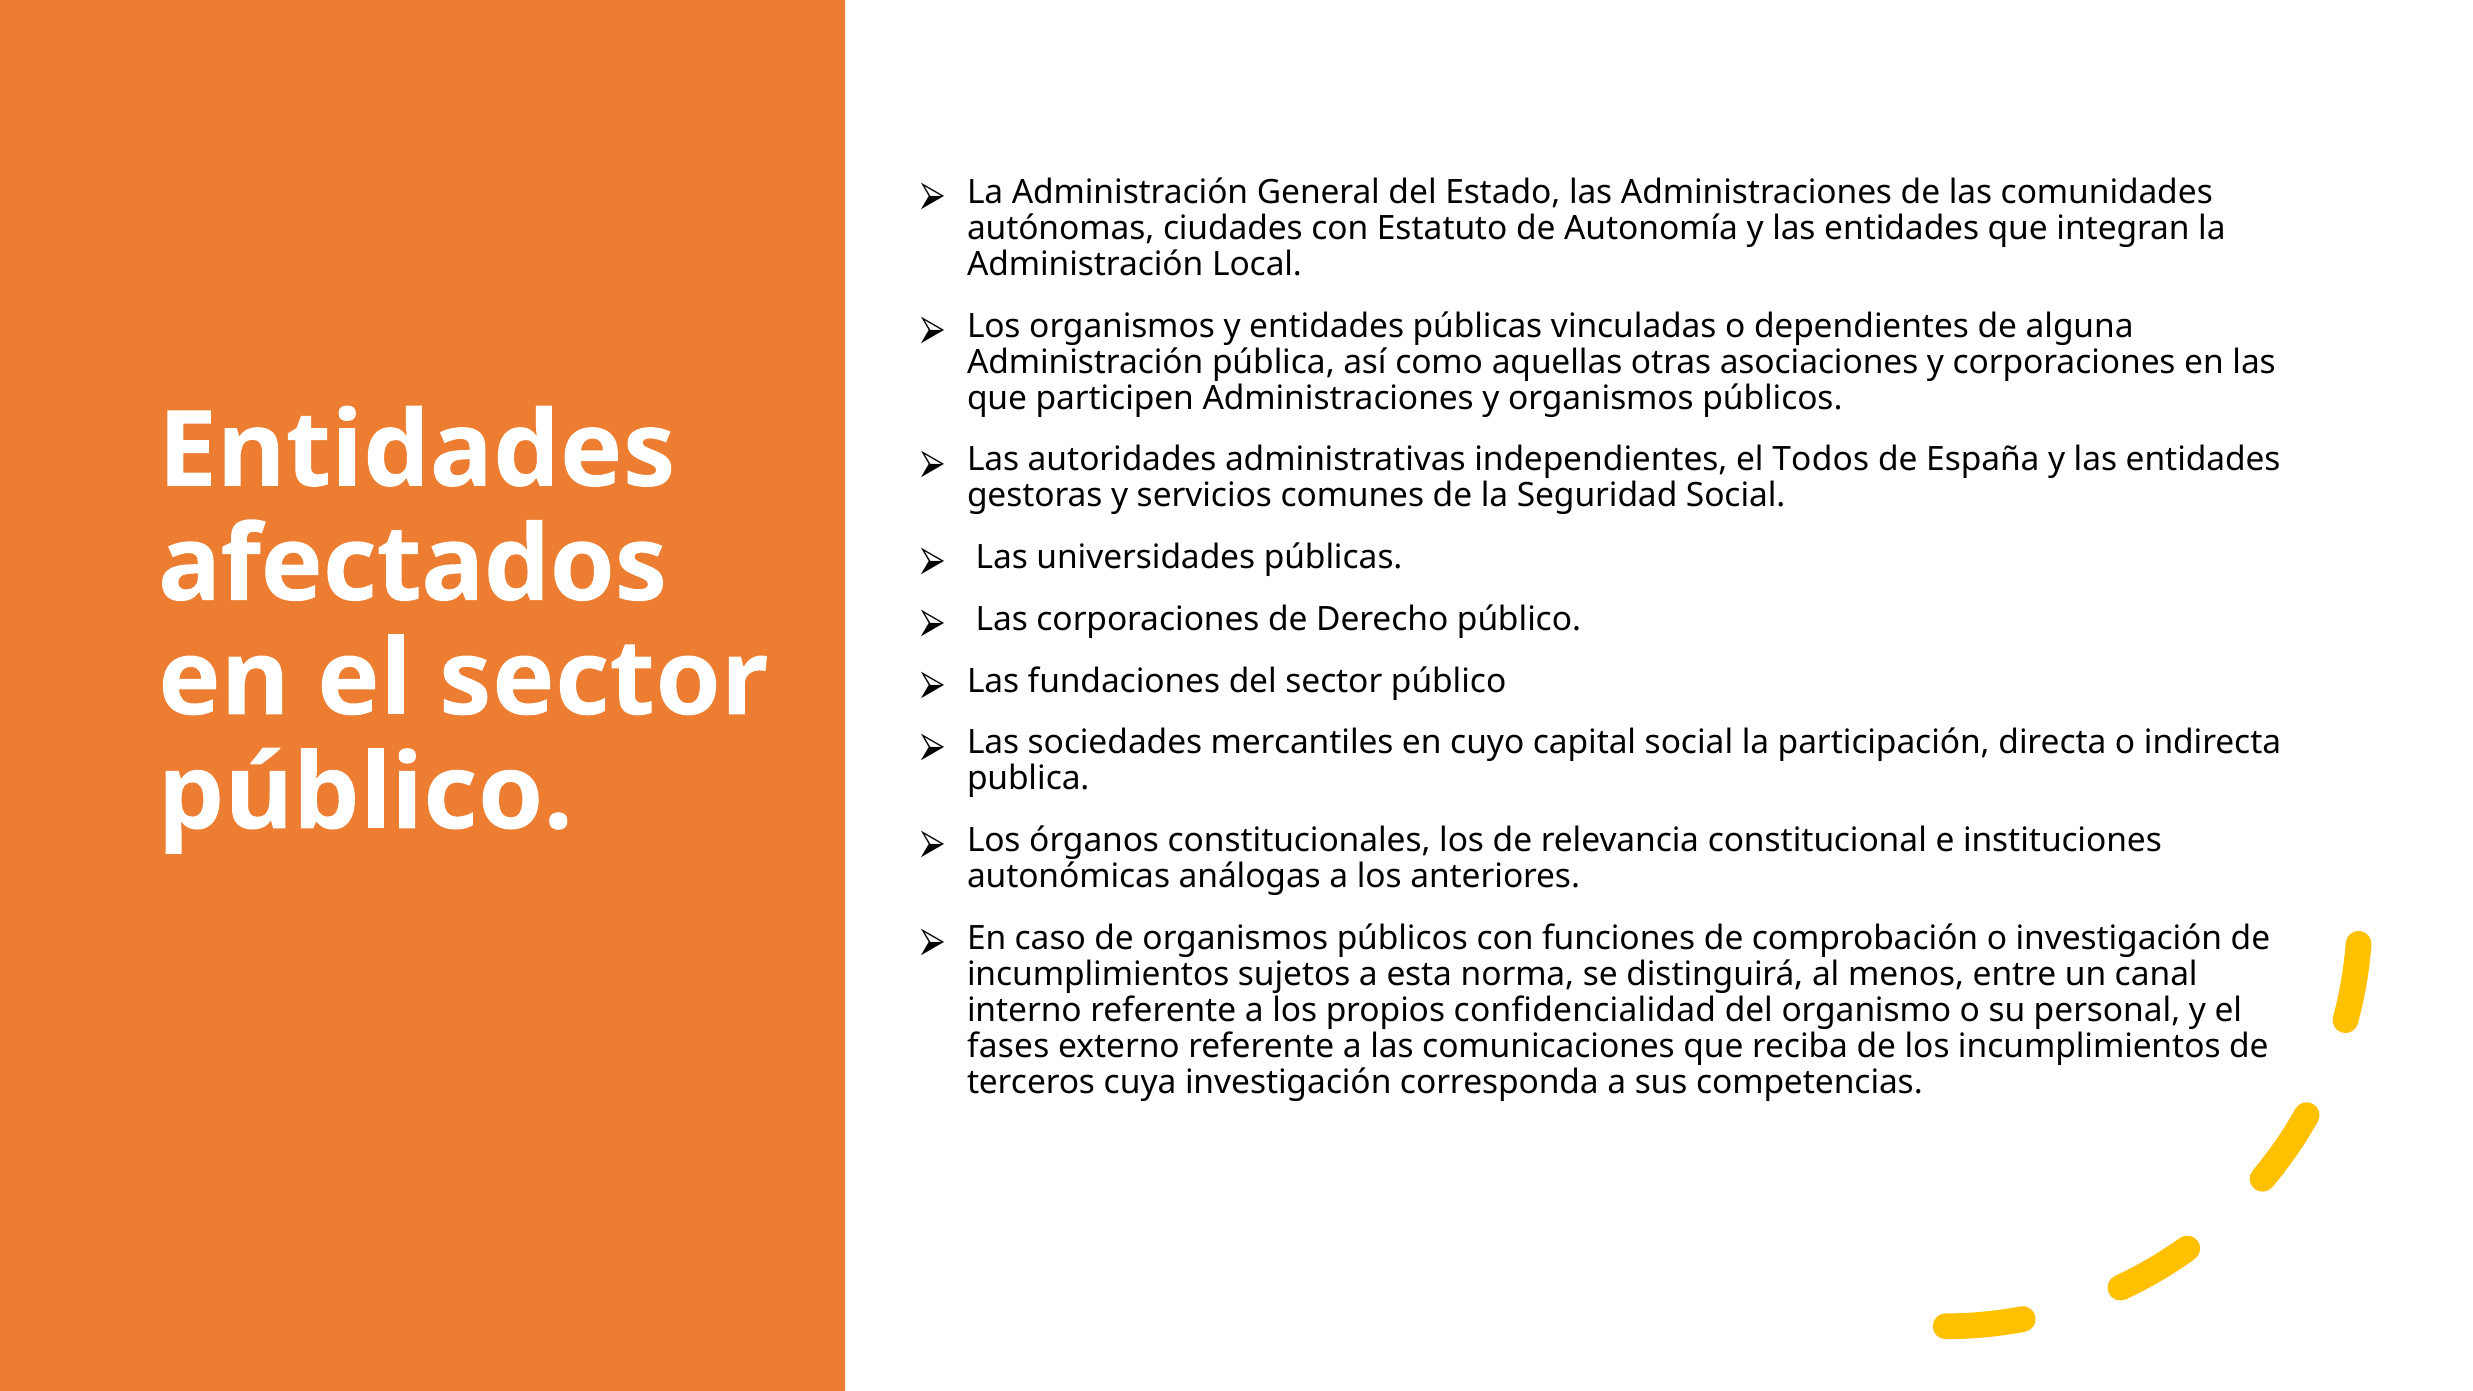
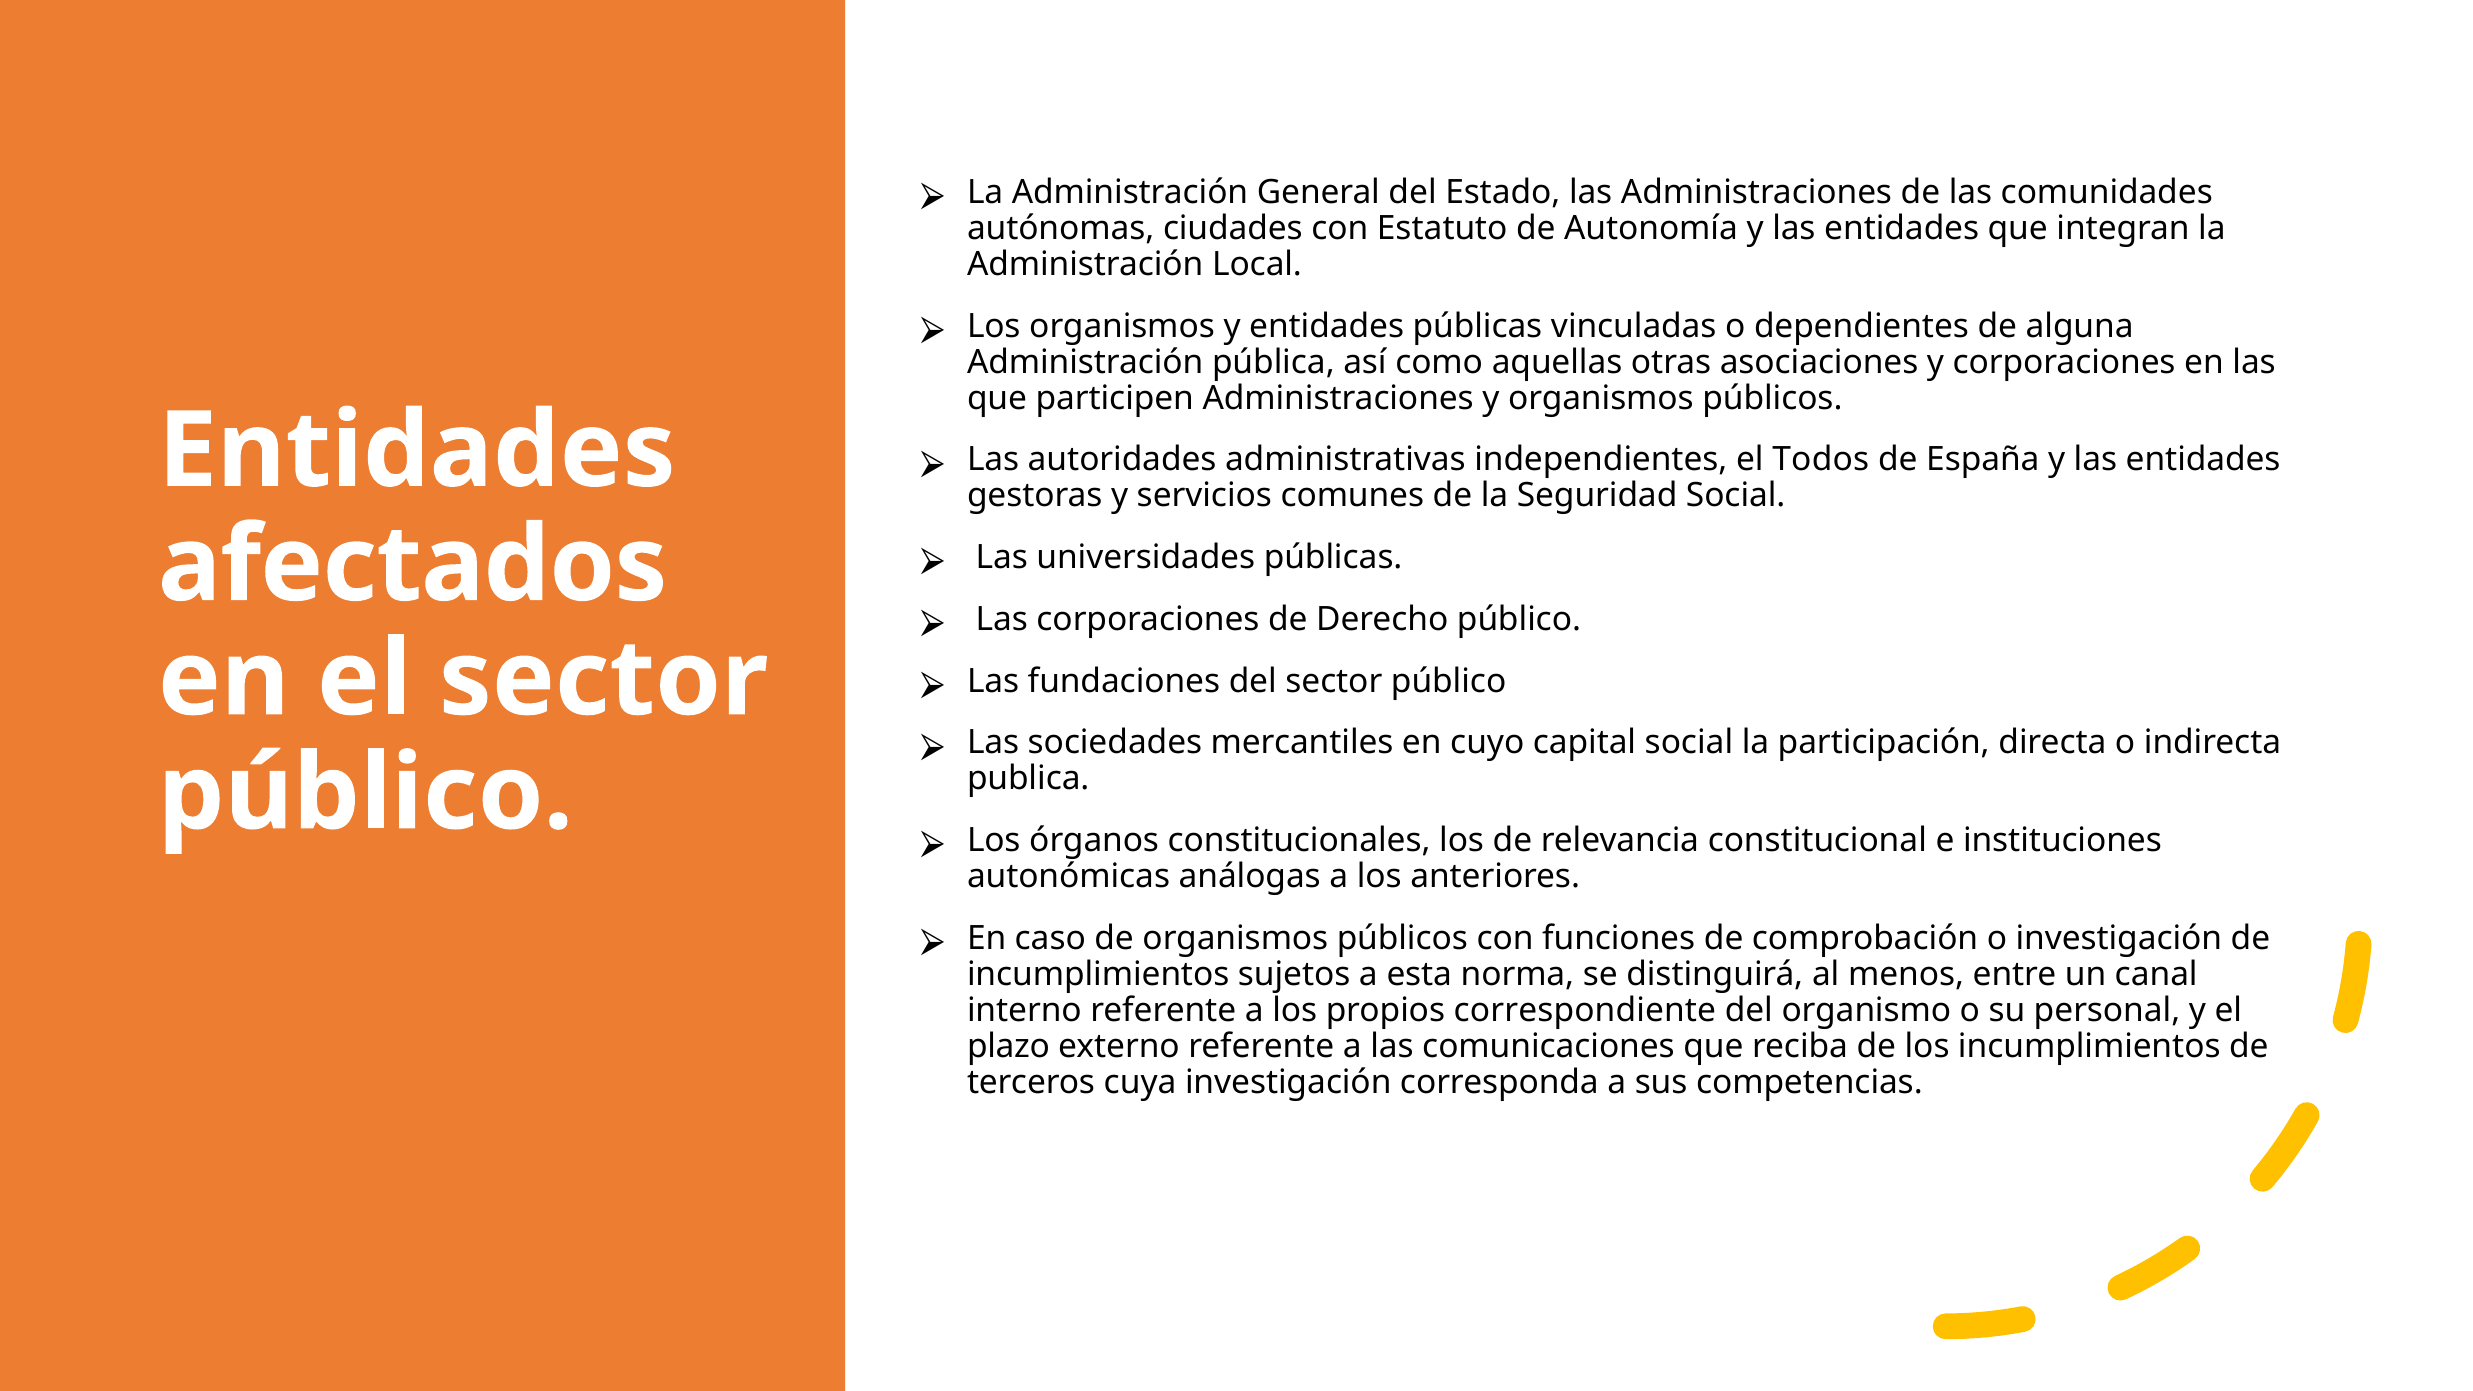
confidencialidad: confidencialidad -> correspondiente (1585, 1010)
fases: fases -> plazo (1008, 1046)
